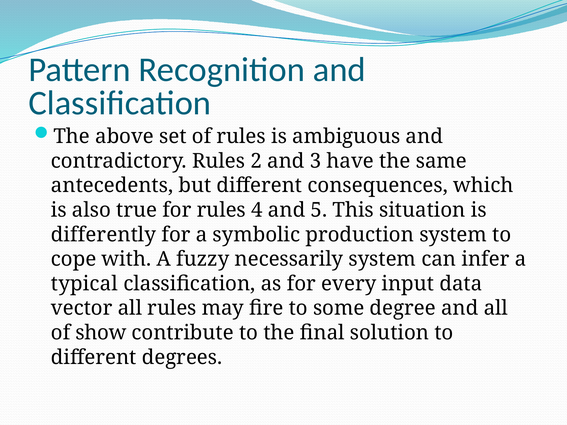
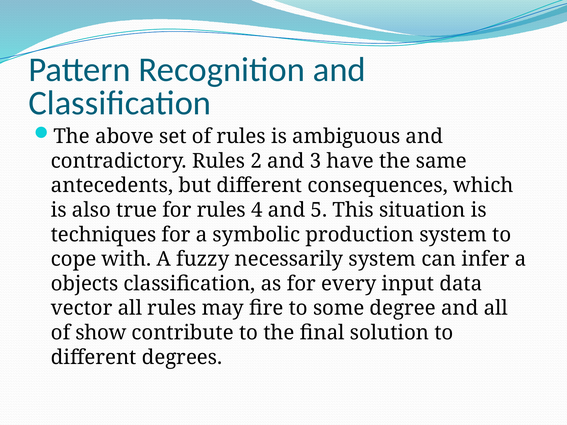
differently: differently -> techniques (104, 235)
typical: typical -> objects (85, 284)
